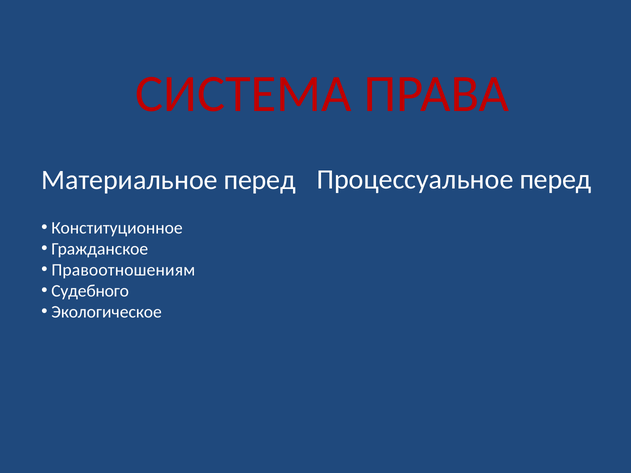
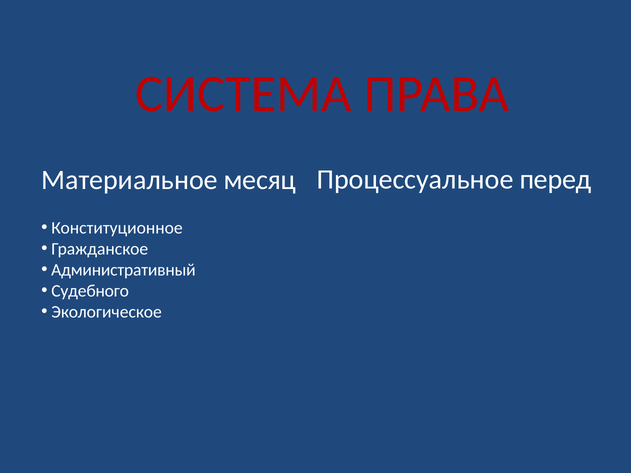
Материальное перед: перед -> месяц (260, 180)
Правоотношениям: Правоотношениям -> Административный (123, 270)
